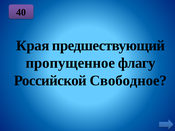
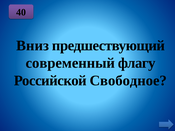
Края: Края -> Вниз (33, 46)
пропущенное: пропущенное -> современный (70, 63)
